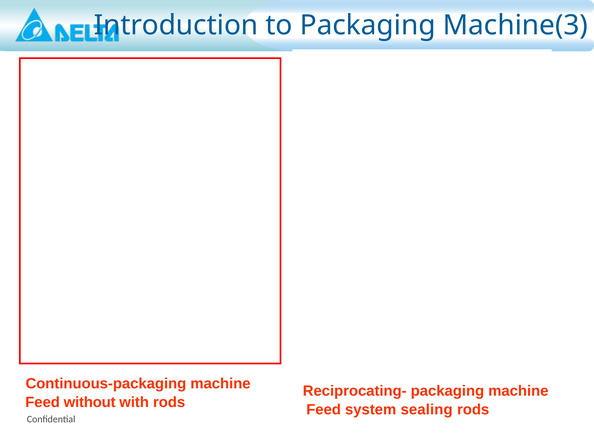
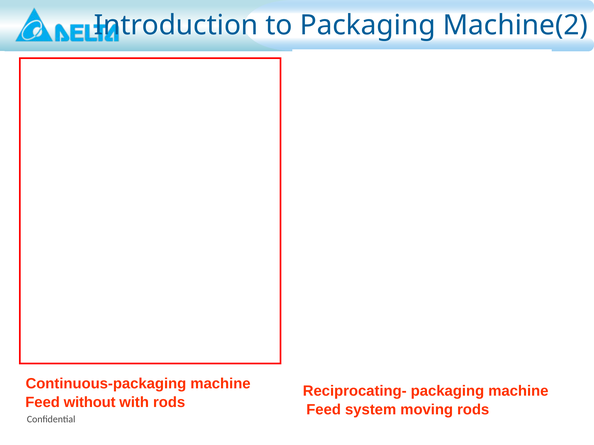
Machine(3: Machine(3 -> Machine(2 (515, 25)
sealing: sealing -> moving (427, 410)
